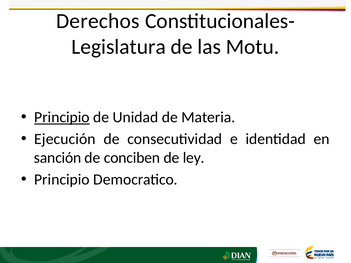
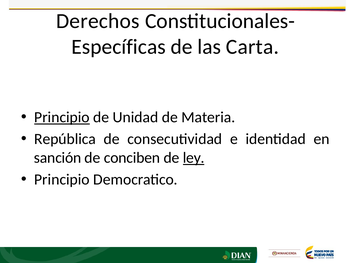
Legislatura: Legislatura -> Específicas (119, 47)
Motu: Motu -> Carta (252, 47)
Ejecución: Ejecución -> República (65, 139)
ley underline: none -> present (194, 158)
